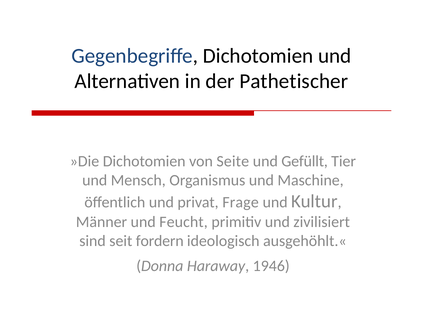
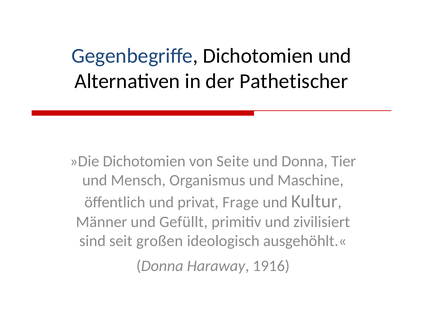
und Gefüllt: Gefüllt -> Donna (305, 161)
Feucht: Feucht -> Gefüllt (184, 222)
fordern: fordern -> großen (160, 241)
1946: 1946 -> 1916 (271, 266)
